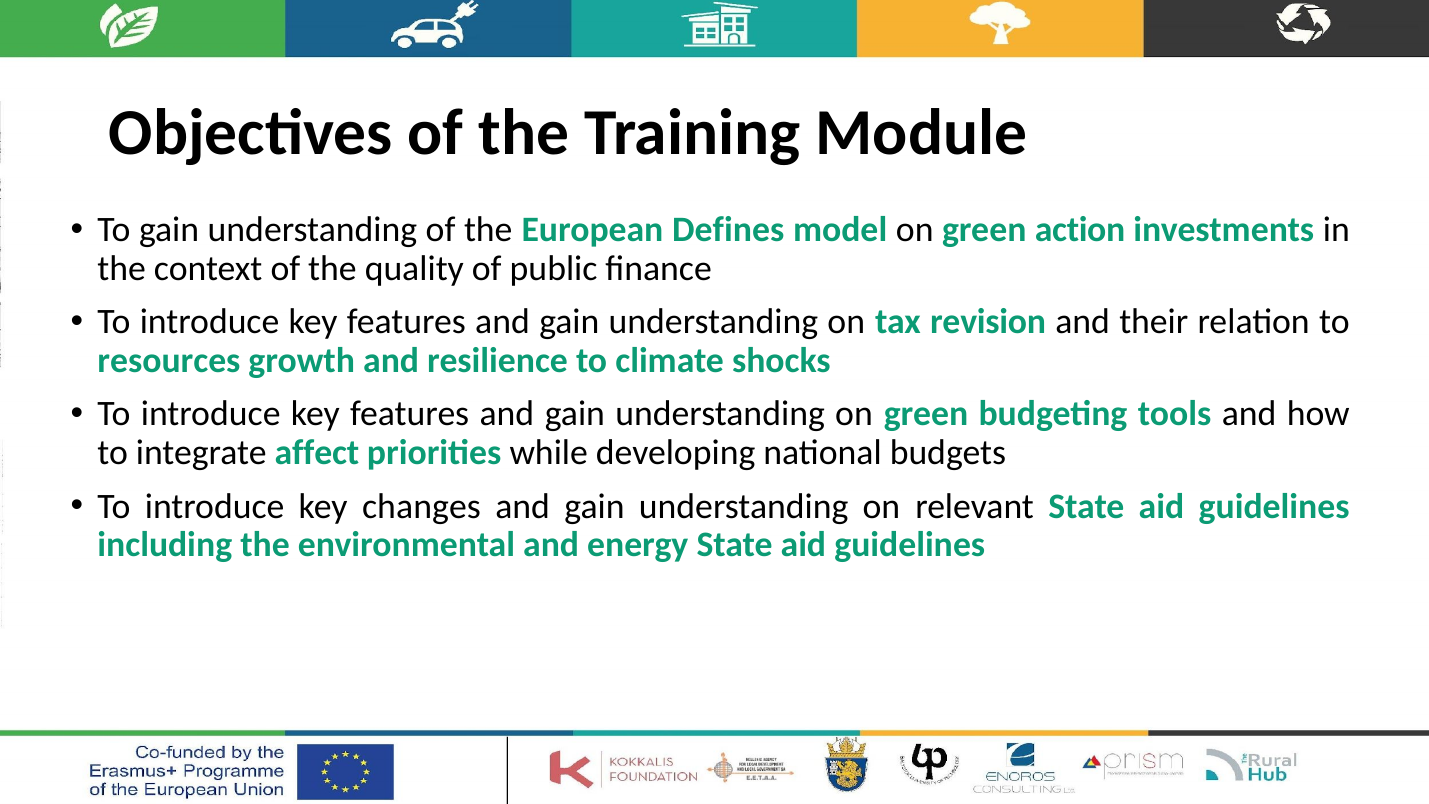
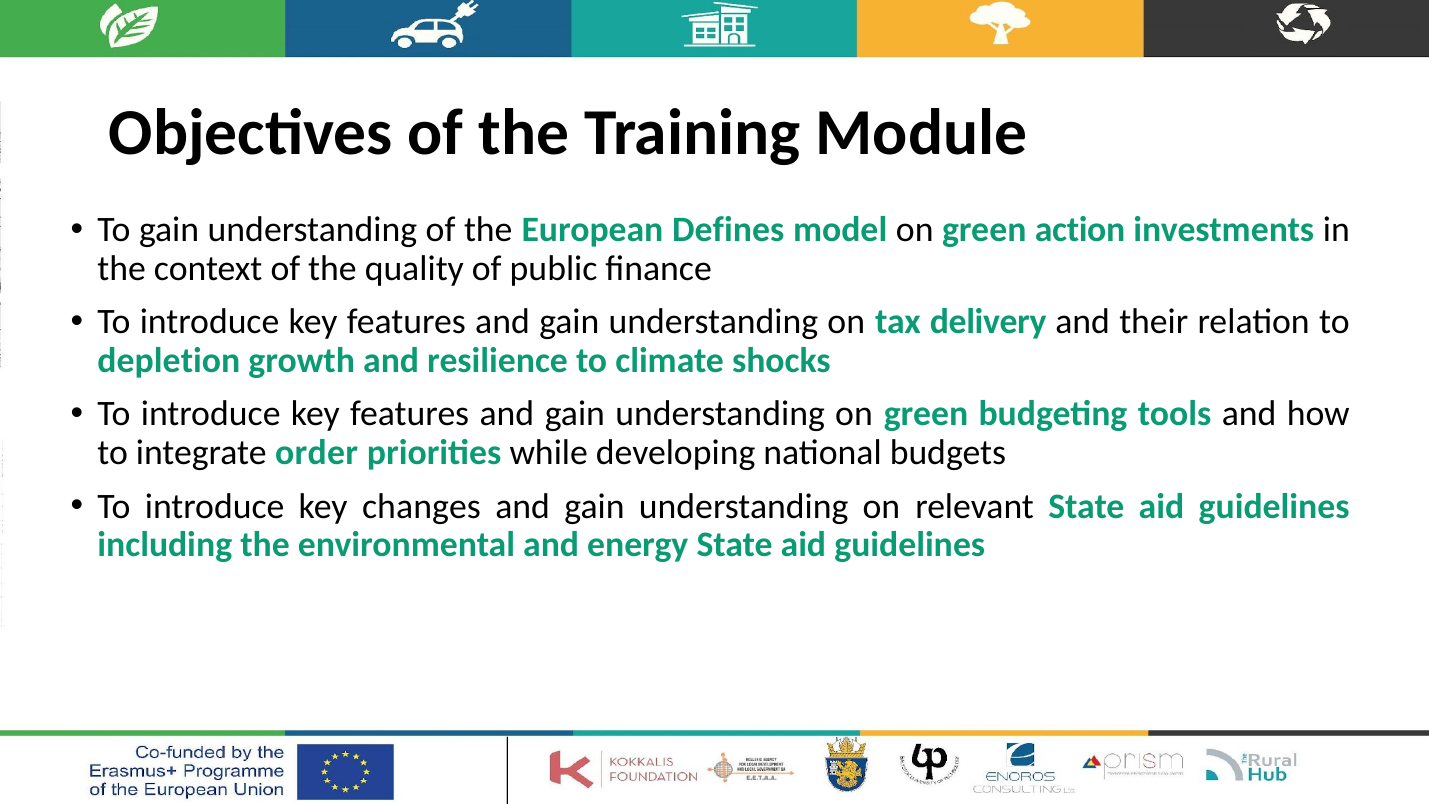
revision: revision -> delivery (988, 322)
resources: resources -> depletion (169, 361)
affect: affect -> order (317, 453)
